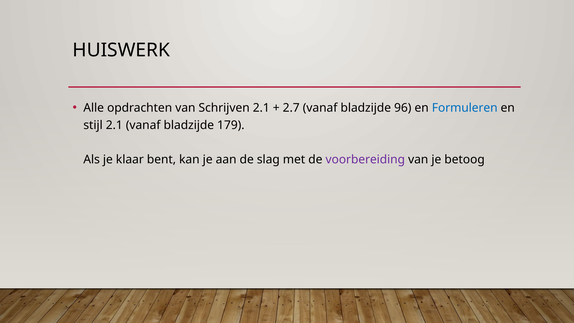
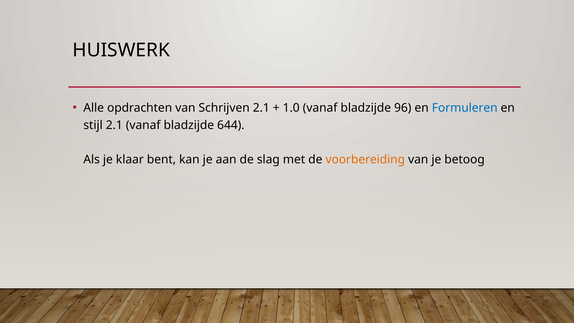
2.7: 2.7 -> 1.0 (291, 108)
179: 179 -> 644 (231, 125)
voorbereiding colour: purple -> orange (365, 160)
